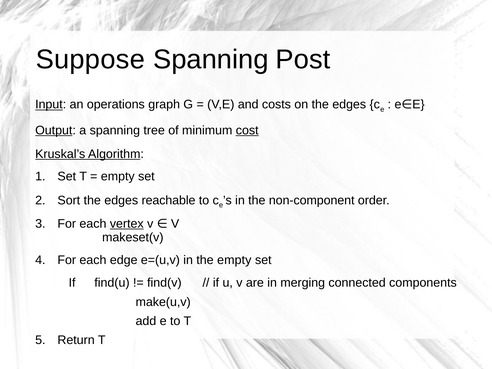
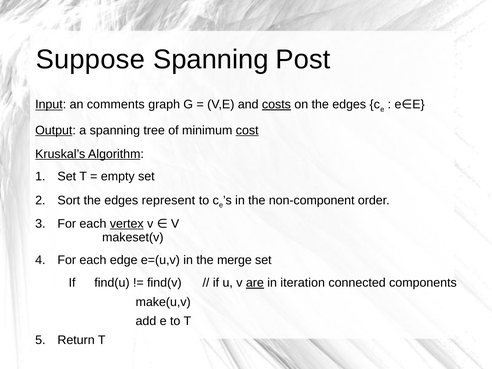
operations: operations -> comments (116, 104)
costs underline: none -> present (276, 104)
reachable: reachable -> represent (168, 200)
the empty: empty -> merge (234, 260)
are underline: none -> present (255, 283)
merging: merging -> iteration (303, 283)
